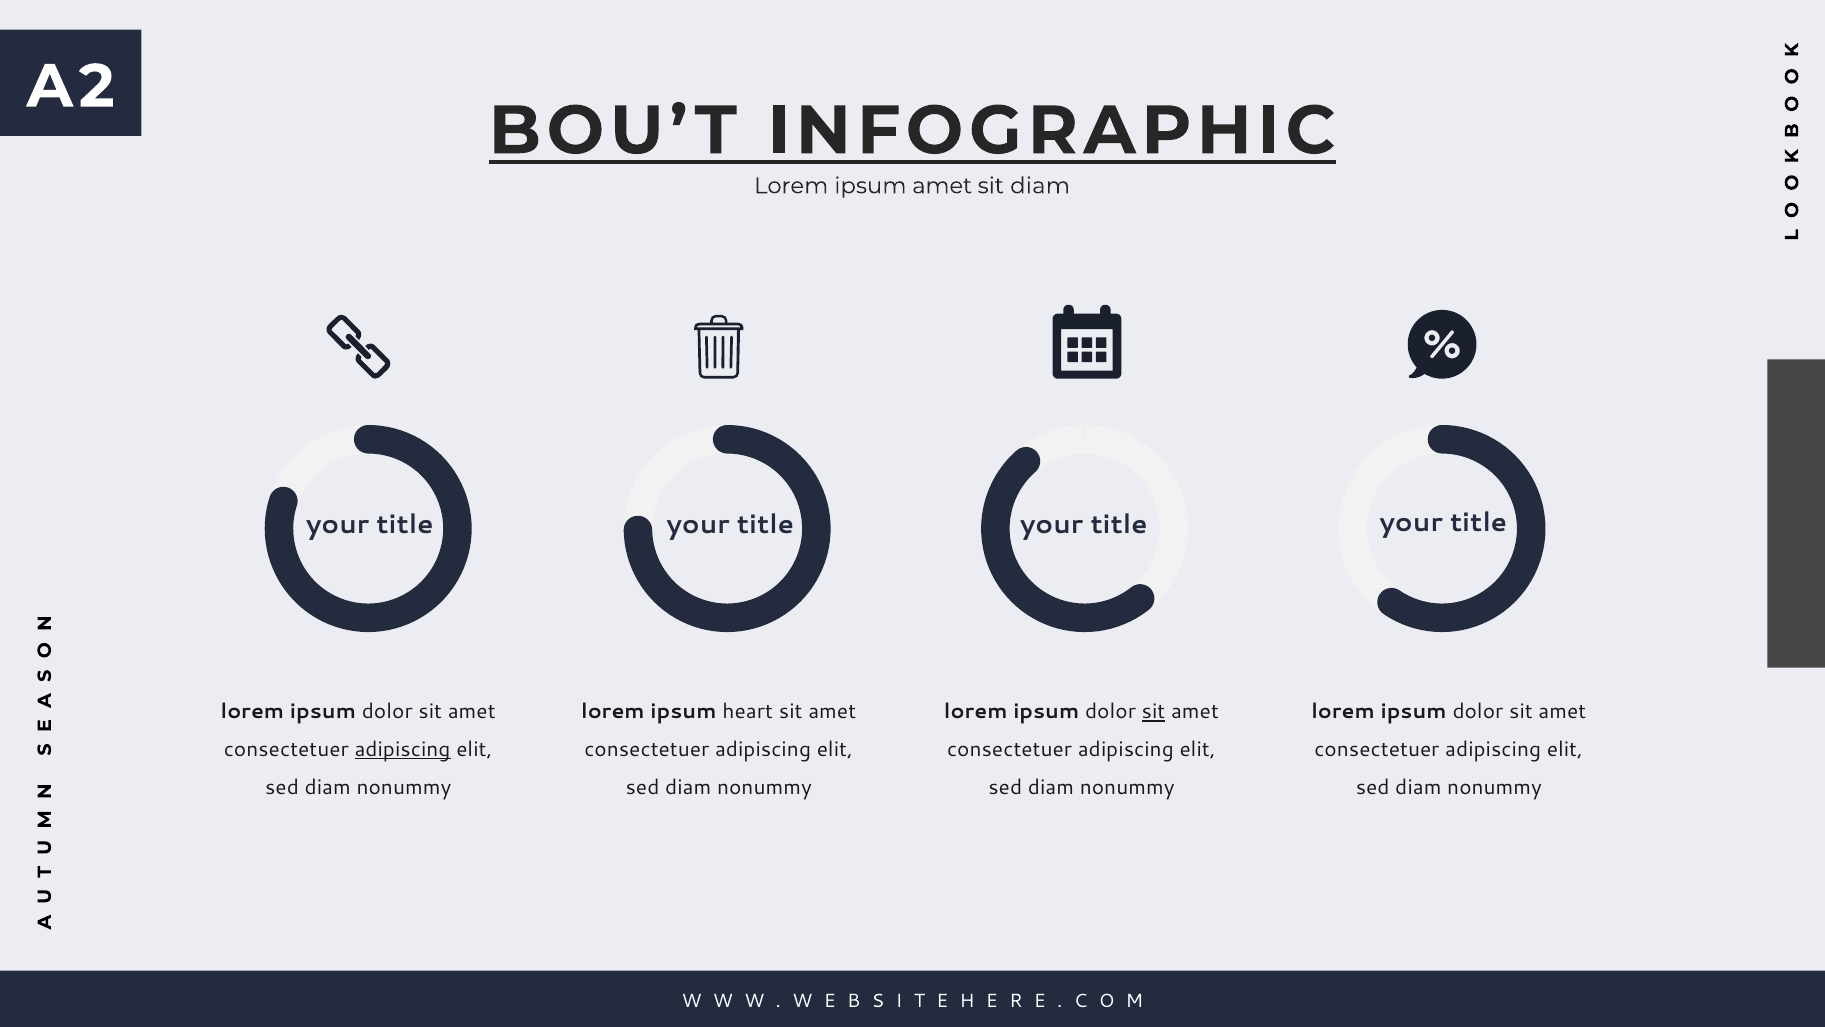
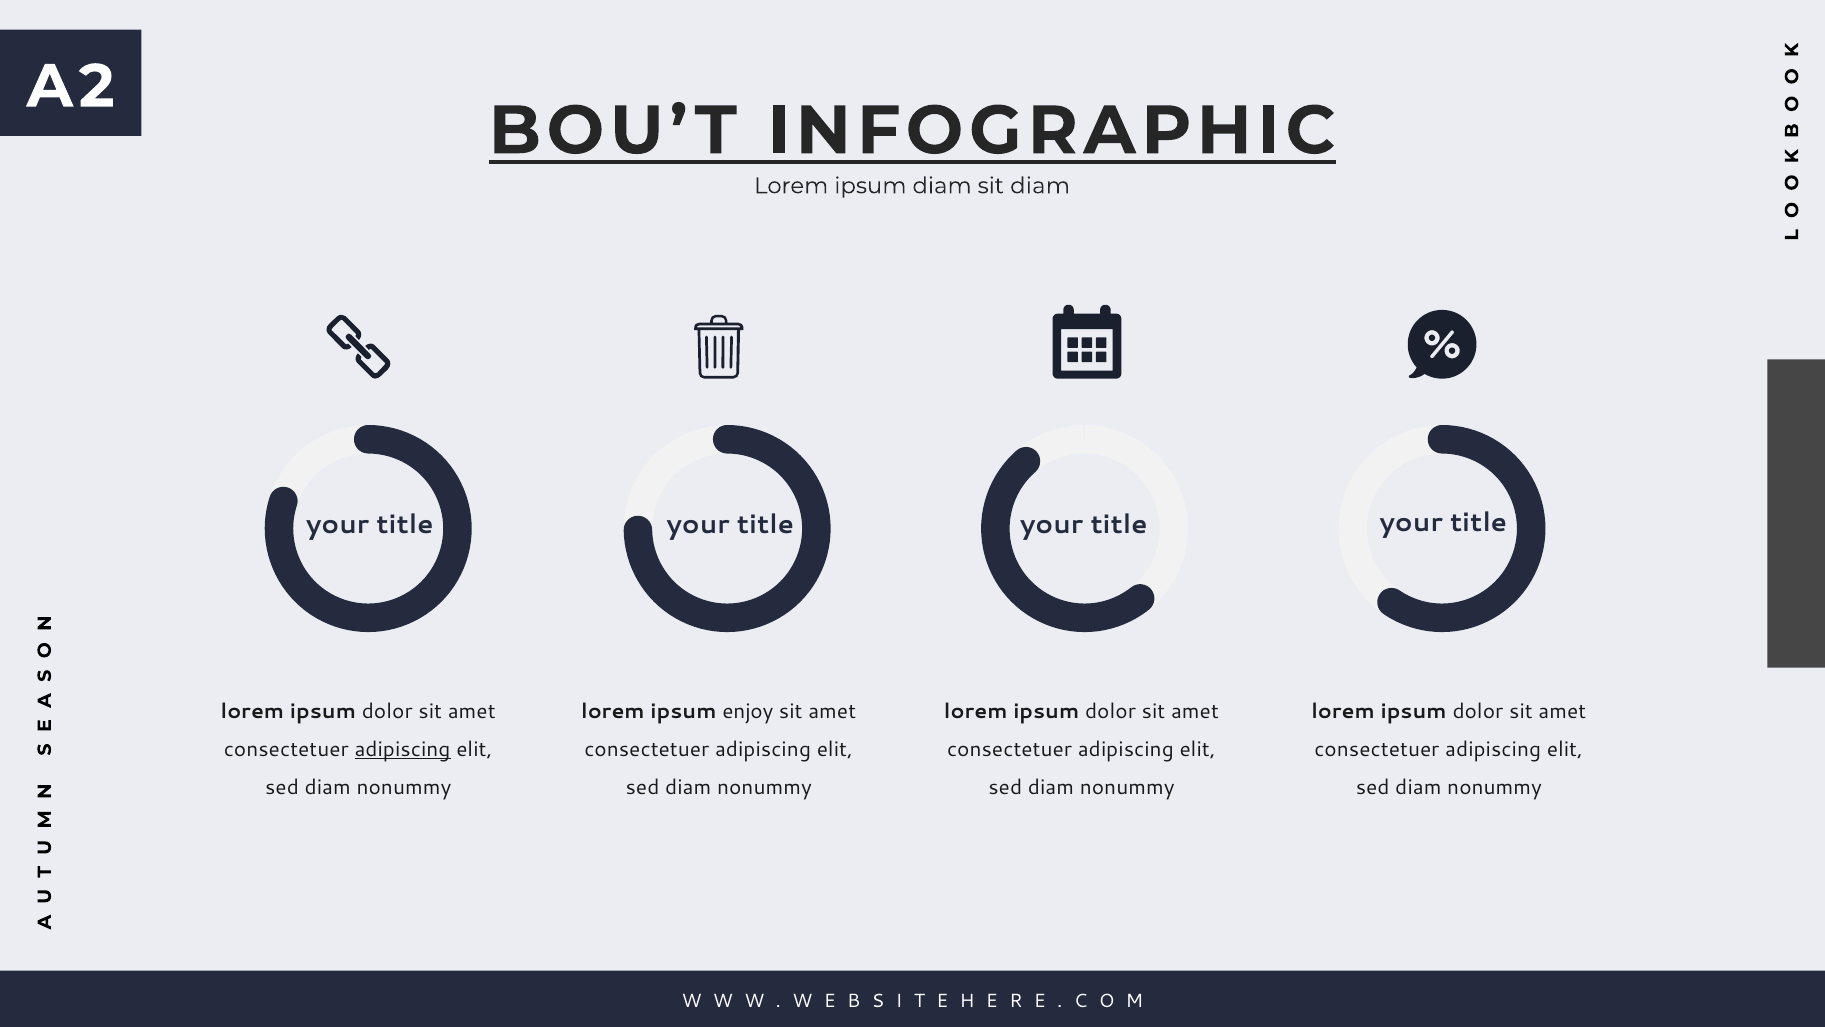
ipsum amet: amet -> diam (942, 186)
heart: heart -> enjoy (748, 712)
sit underline: present -> none (1154, 712)
